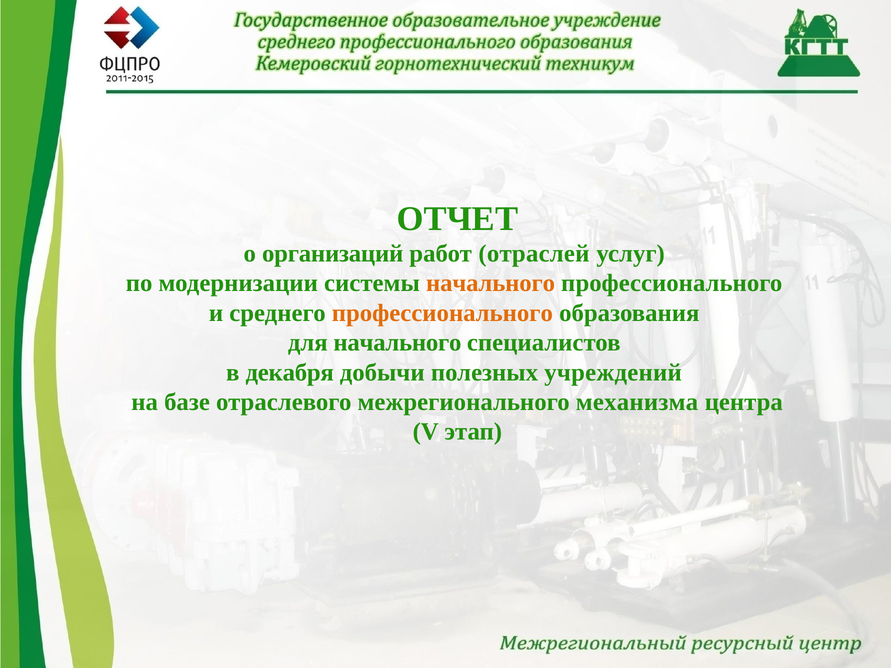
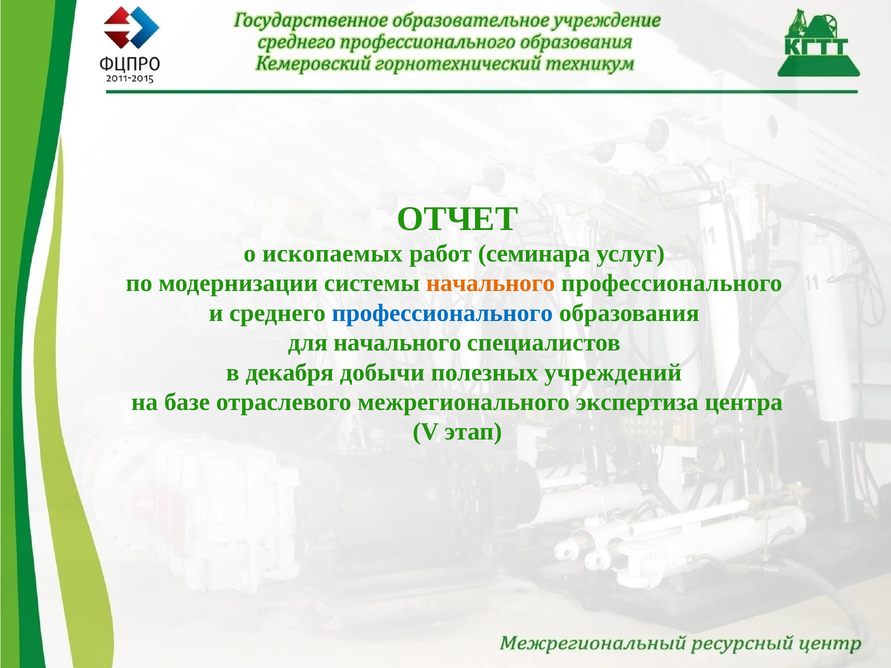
организаций: организаций -> ископаемых (332, 254)
отраслей: отраслей -> семинара (534, 254)
профессионального colour: orange -> blue (442, 313)
механизма: механизма -> экспертиза (637, 402)
